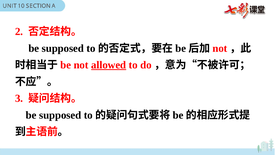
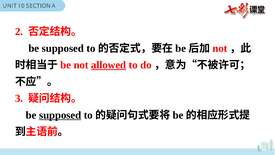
supposed underline: none -> present (60, 115)
